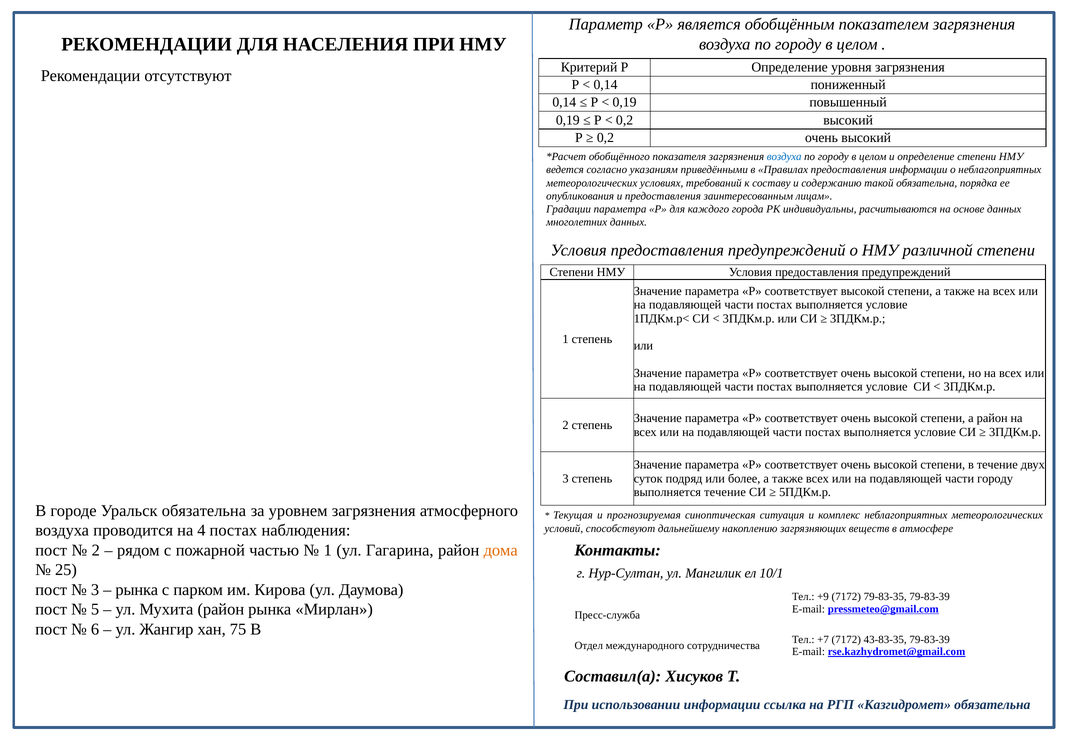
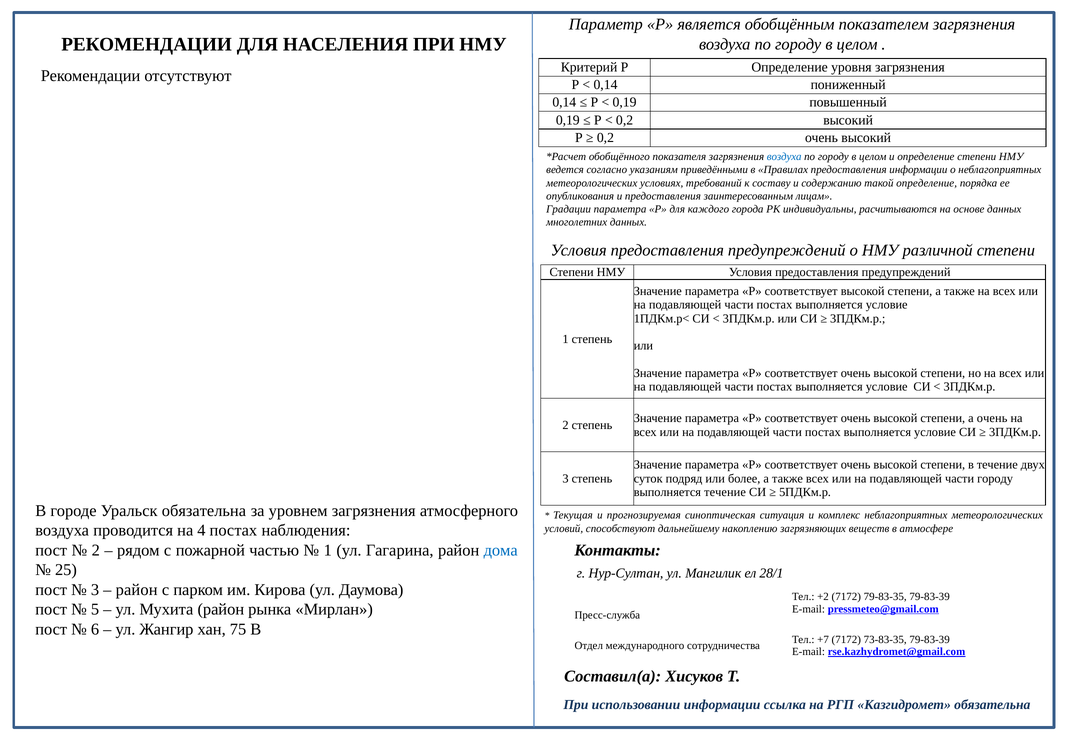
такой обязательна: обязательна -> определение (927, 183)
а район: район -> очень (992, 418)
дома colour: orange -> blue (501, 550)
10/1: 10/1 -> 28/1 (771, 573)
рынка: рынка -> район (137, 589)
+9: +9 -> +2 (823, 596)
43-83-35: 43-83-35 -> 73-83-35 (885, 639)
